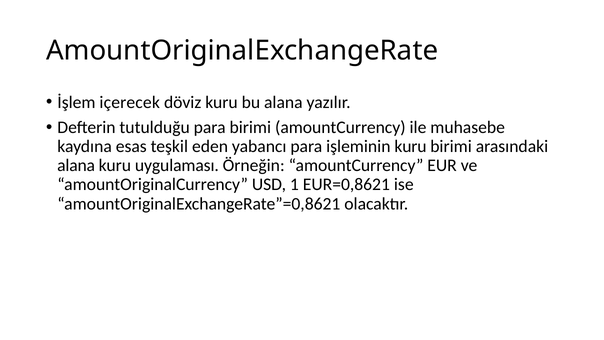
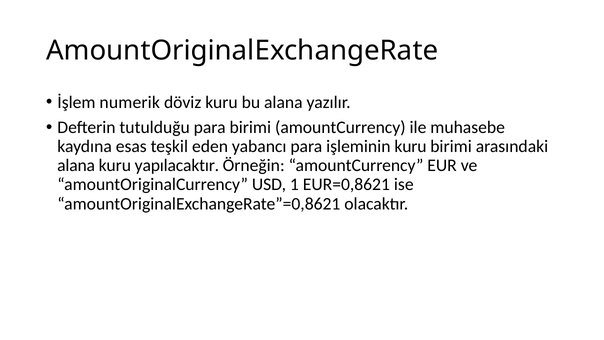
içerecek: içerecek -> numerik (130, 102)
uygulaması: uygulaması -> yapılacaktır (177, 166)
